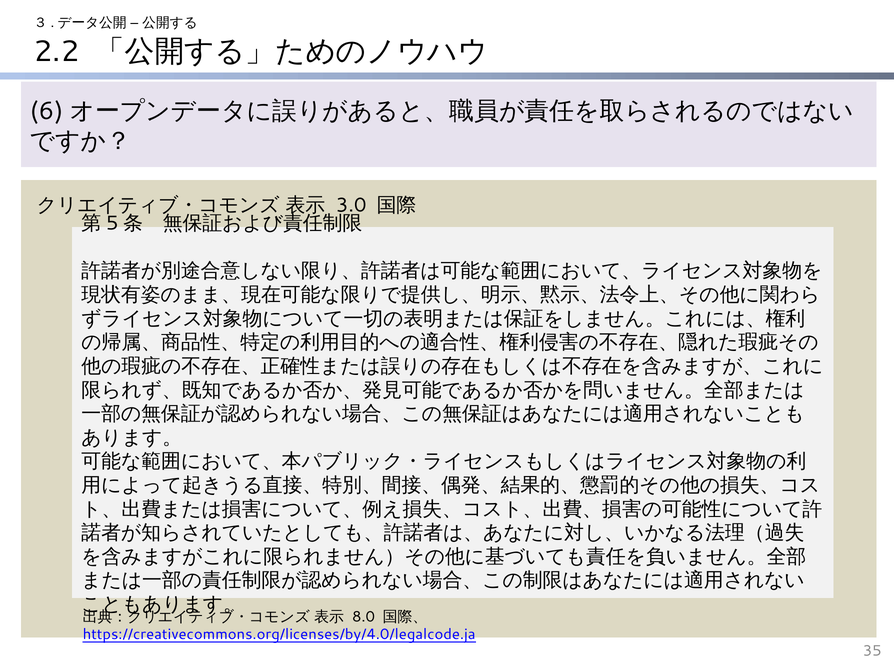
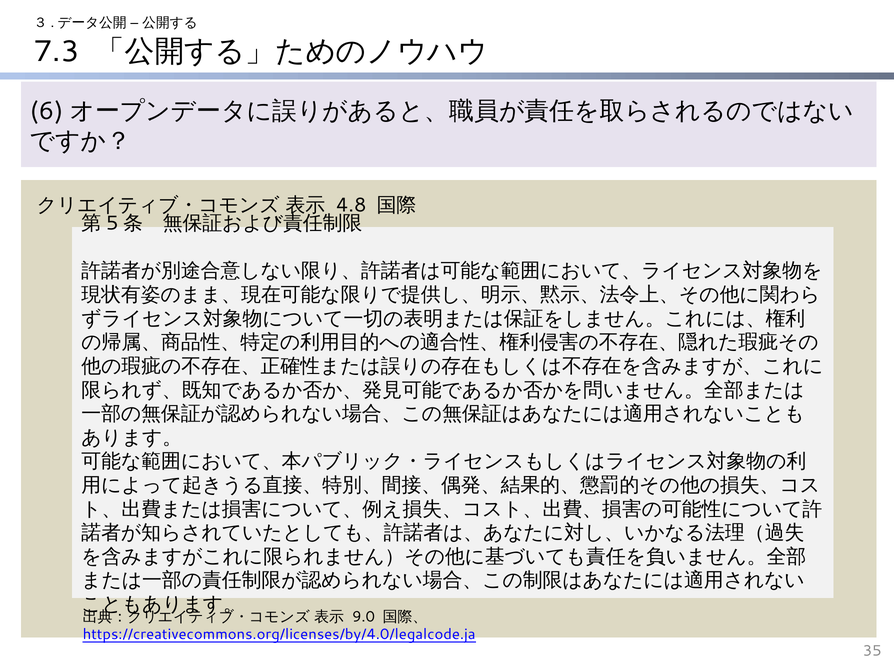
2.2: 2.2 -> 7.3 (57, 51)
3.0: 3.0 -> 4.8 (351, 205)
8.0: 8.0 -> 9.0 (363, 617)
